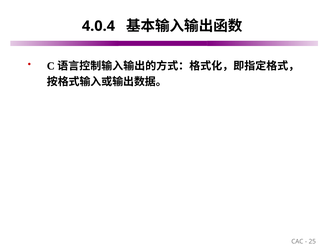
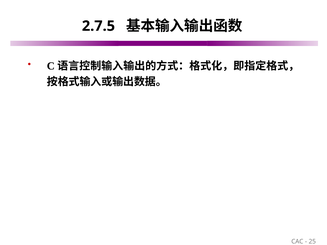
4.0.4: 4.0.4 -> 2.7.5 (98, 26)
